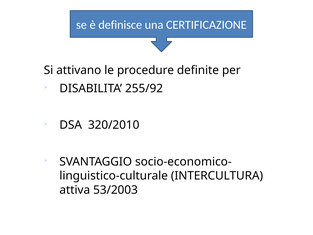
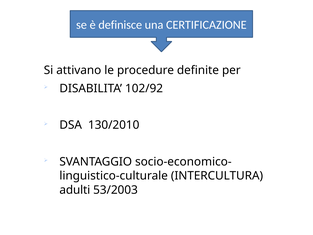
255/92: 255/92 -> 102/92 (144, 88)
320/2010: 320/2010 -> 130/2010 (114, 125)
attiva: attiva -> adulti (75, 190)
